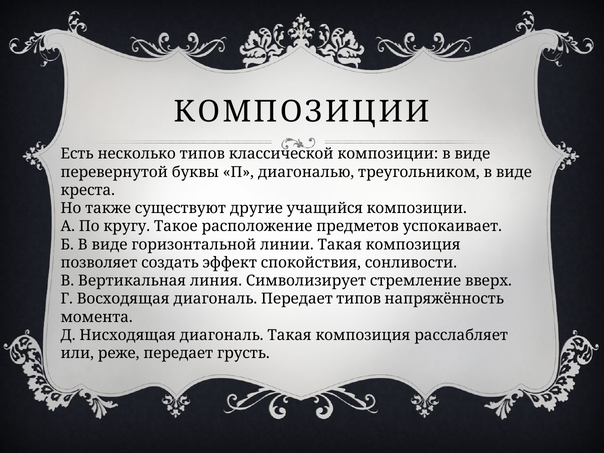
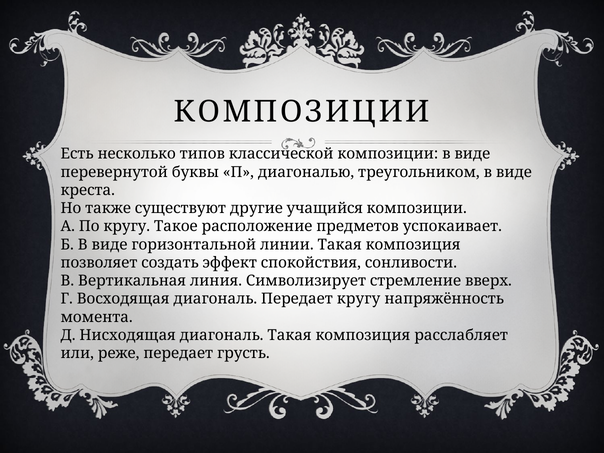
Передает типов: типов -> кругу (359, 299)
